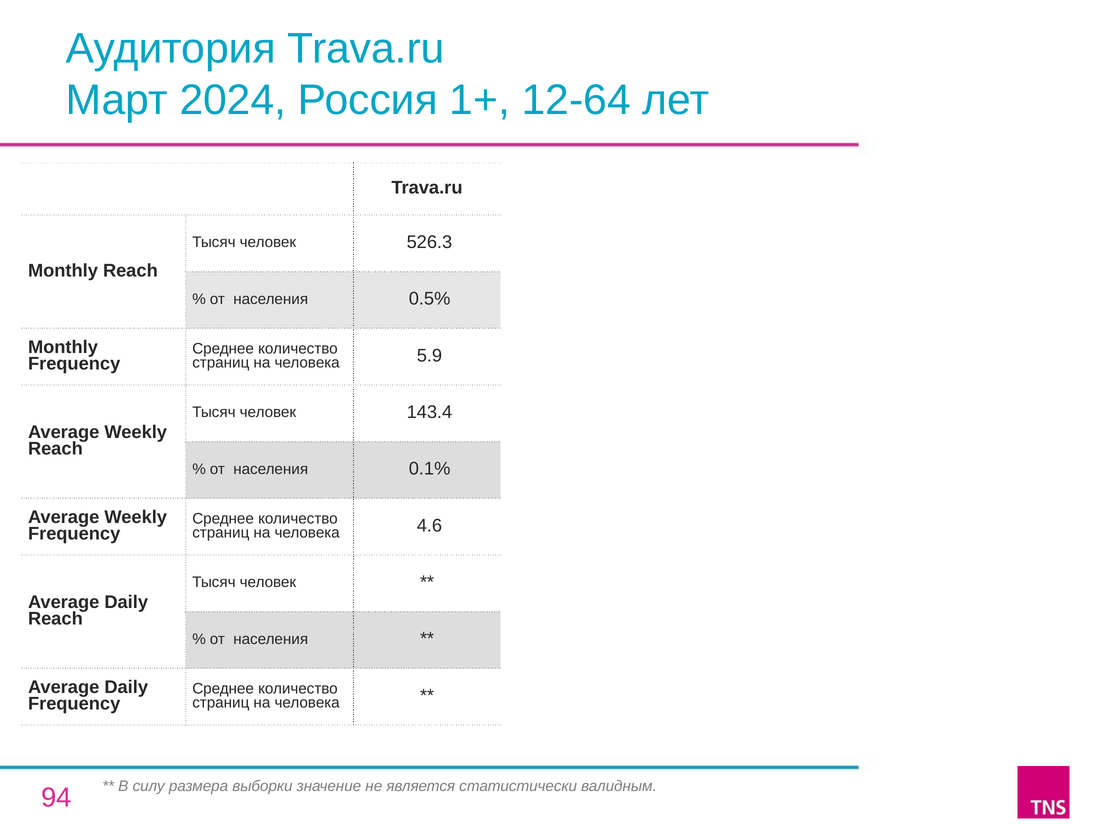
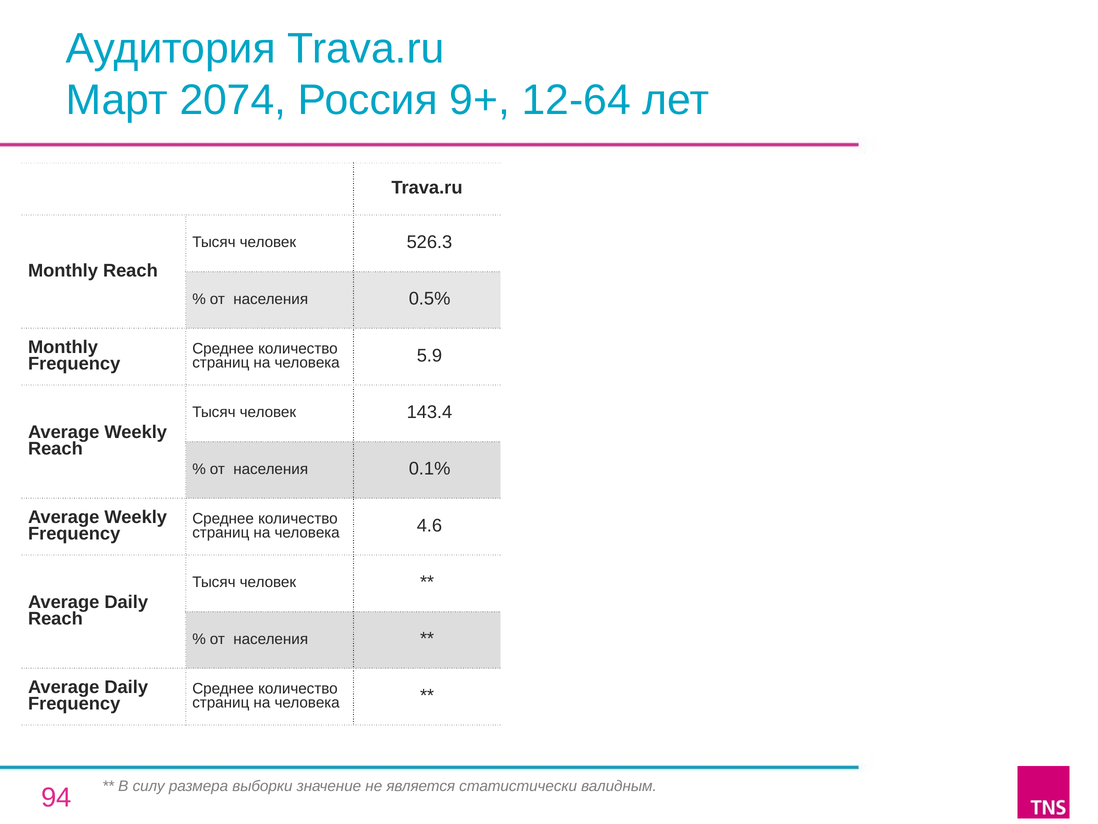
2024: 2024 -> 2074 (233, 100)
1+: 1+ -> 9+ (480, 100)
